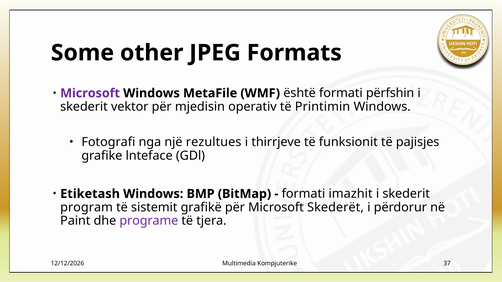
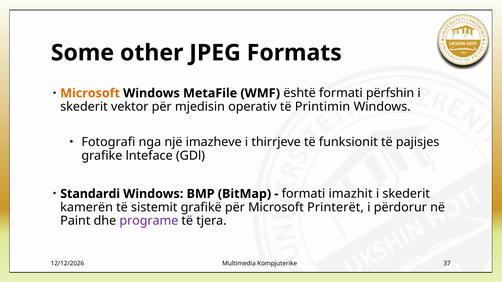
Microsoft colour: purple -> orange (90, 93)
rezultues: rezultues -> imazheve (214, 142)
Etiketash: Etiketash -> Standardi (90, 194)
program: program -> kamerën (87, 208)
Skederët: Skederët -> Printerët (335, 208)
